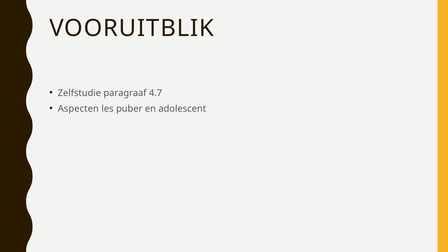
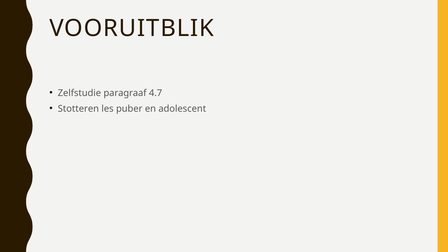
Aspecten: Aspecten -> Stotteren (78, 109)
